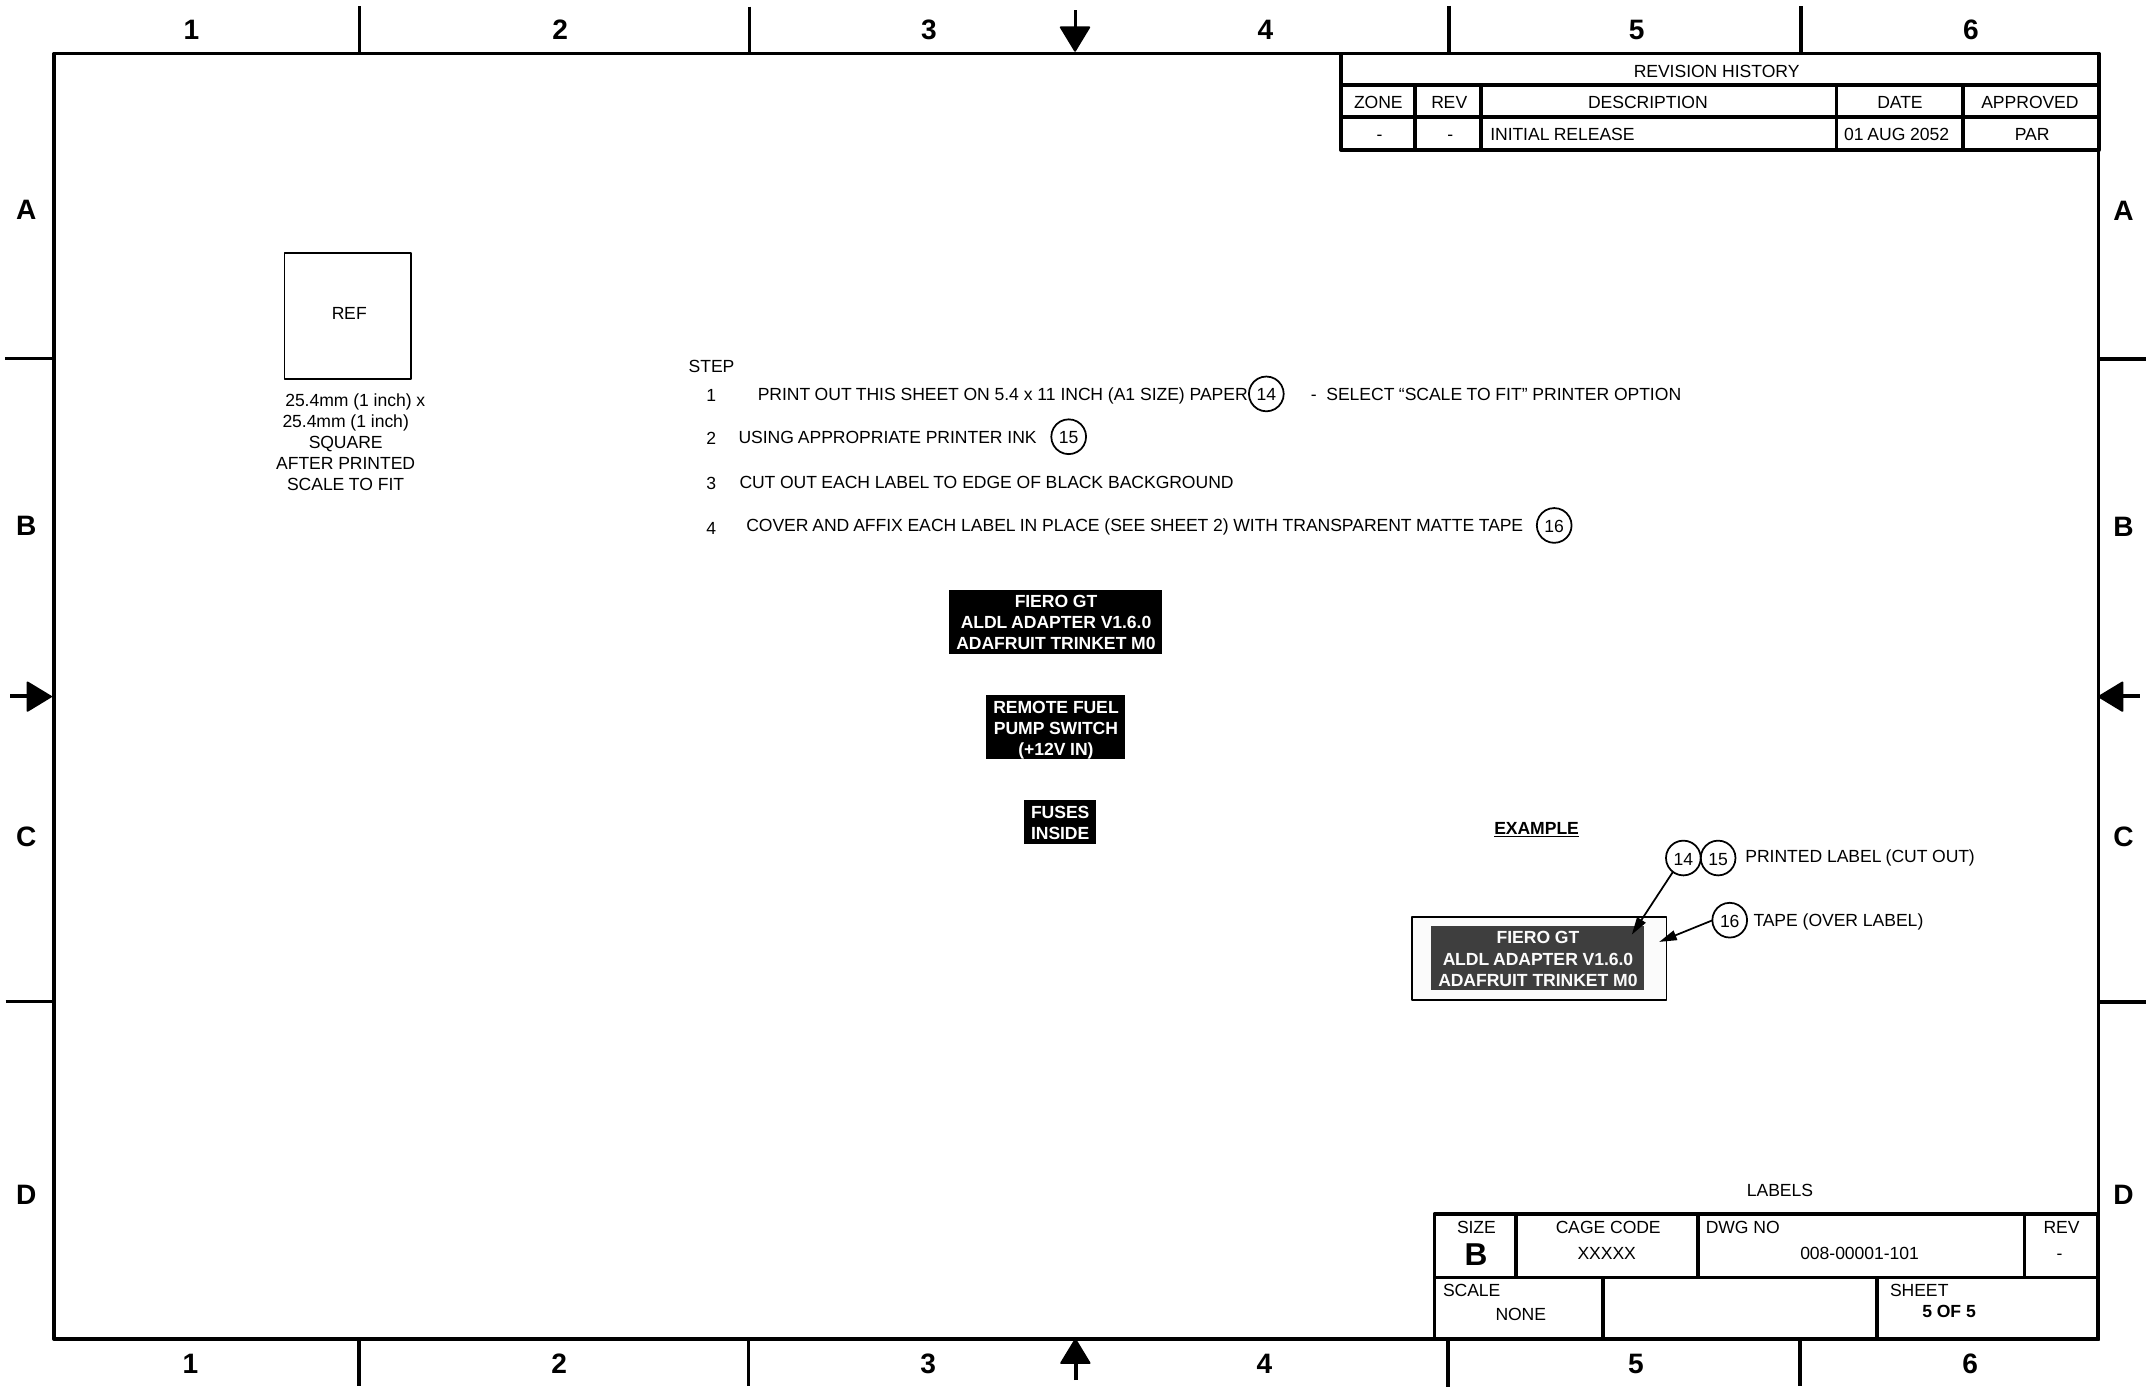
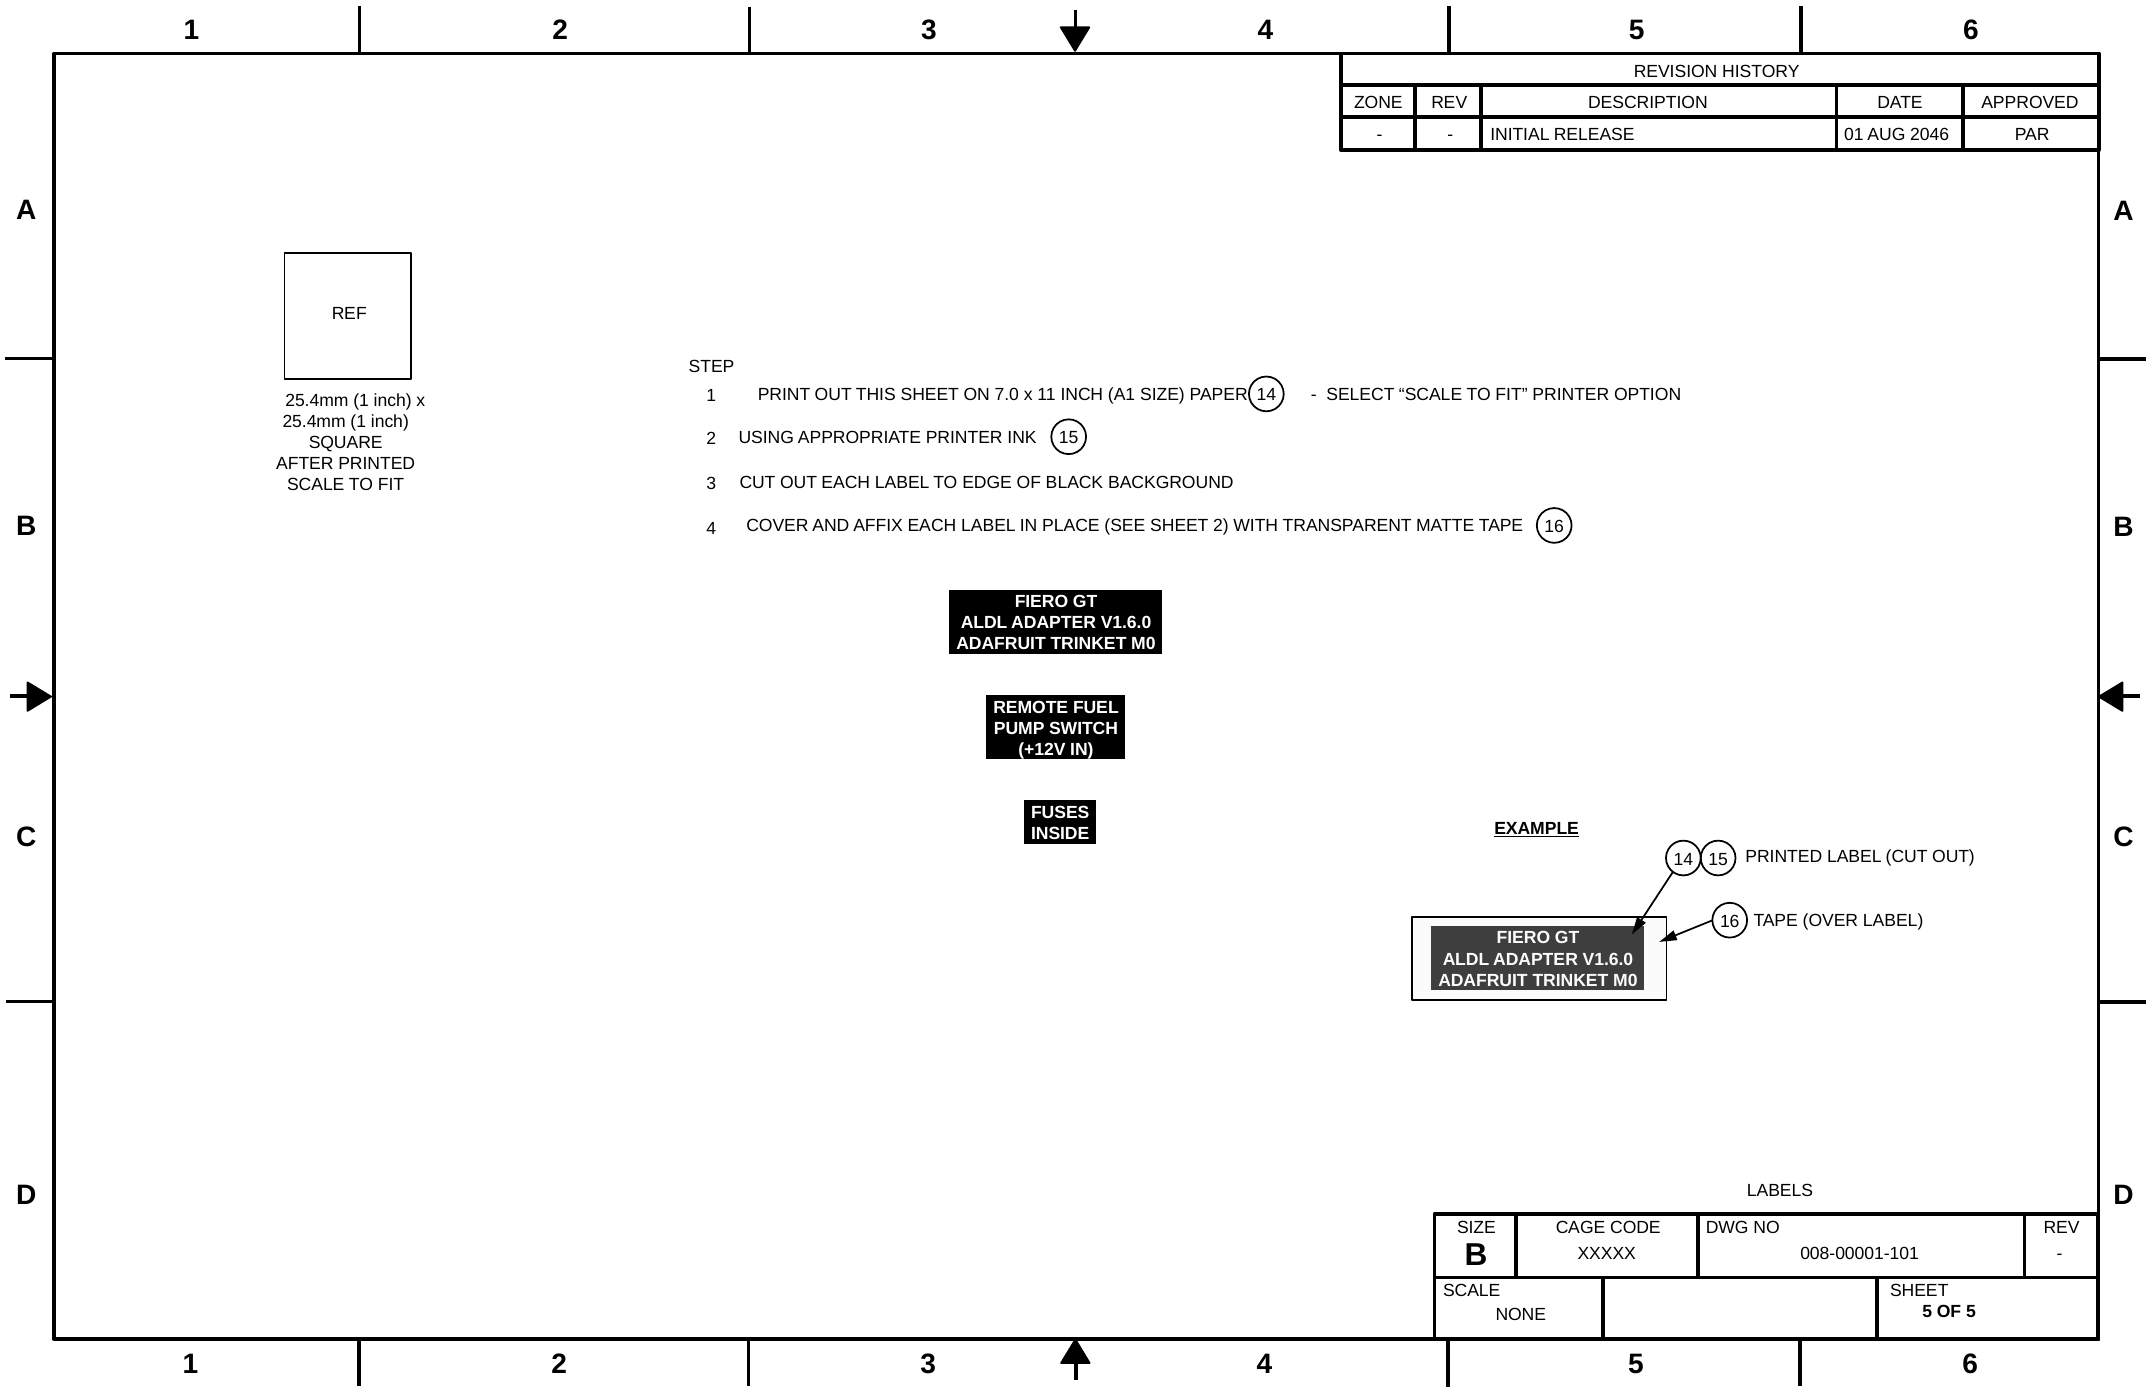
2052: 2052 -> 2046 (1930, 135)
5.4: 5.4 -> 7.0 (1007, 395)
